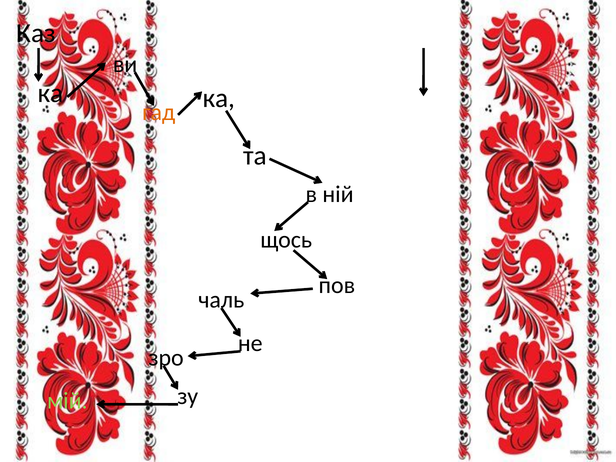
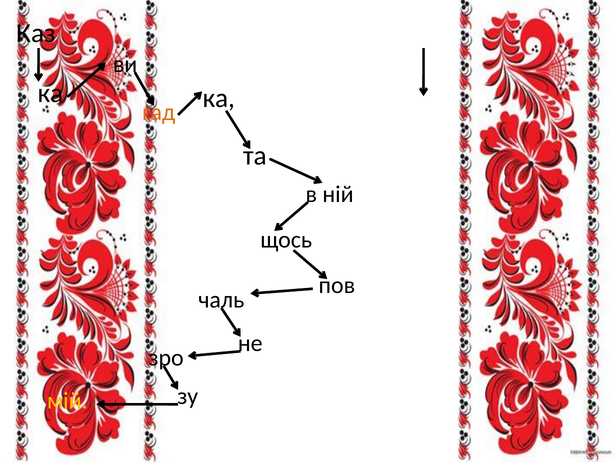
мій colour: light green -> yellow (67, 401)
